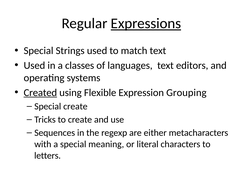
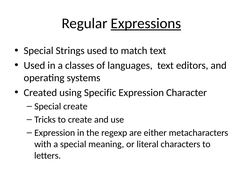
Created underline: present -> none (40, 93)
Flexible: Flexible -> Specific (100, 93)
Grouping: Grouping -> Character (187, 93)
Sequences: Sequences -> Expression (55, 133)
